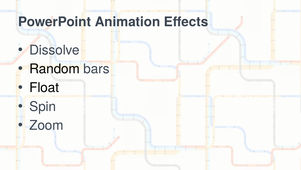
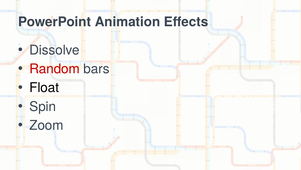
Random colour: black -> red (55, 69)
